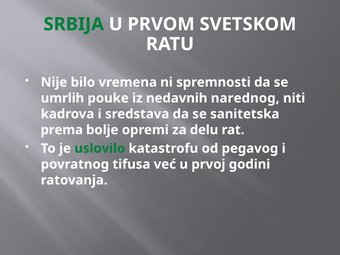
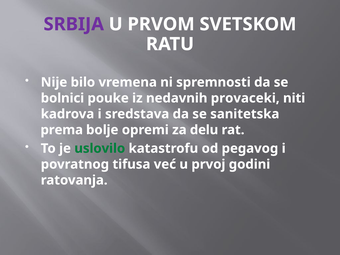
SRBIJA colour: green -> purple (74, 24)
umrlih: umrlih -> bolnici (62, 98)
narednog: narednog -> provaceki (245, 98)
